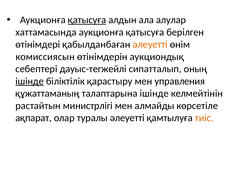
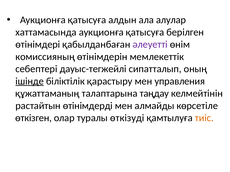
қатысуға underline: present -> none (87, 20)
әлеуетті colour: orange -> purple (150, 45)
комиссиясын: комиссиясын -> комиссияның (45, 57)
аукциондық: аукциондық -> мемлекеттік (157, 57)
талаптарына ішінде: ішінде -> таңдау (154, 94)
министрлігі: министрлігі -> өтiнiмдерді (88, 106)
ақпарат: ақпарат -> өткізген (34, 118)
туралы әлеуетті: әлеуетті -> өткізуді (127, 118)
